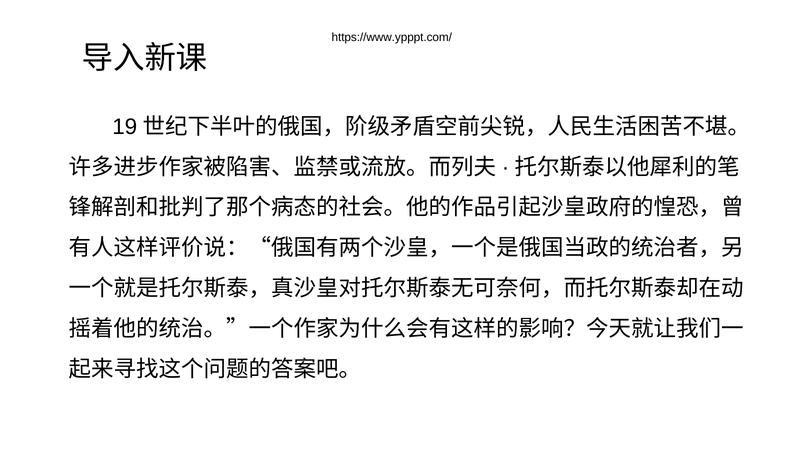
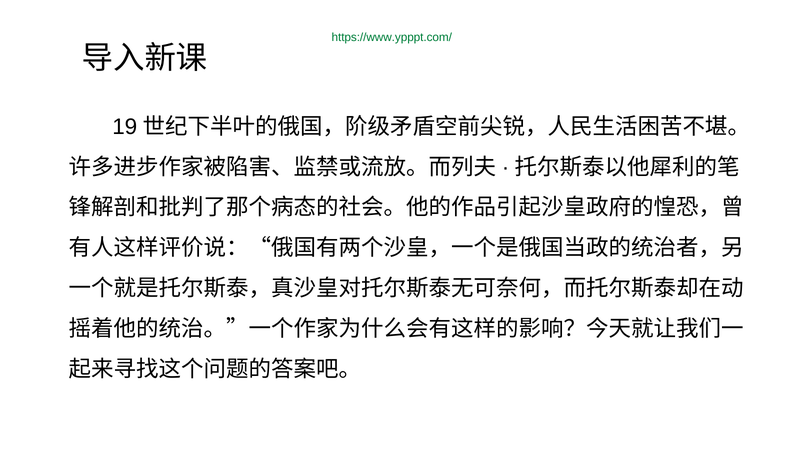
https://www.ypppt.com/ colour: black -> green (392, 37)
